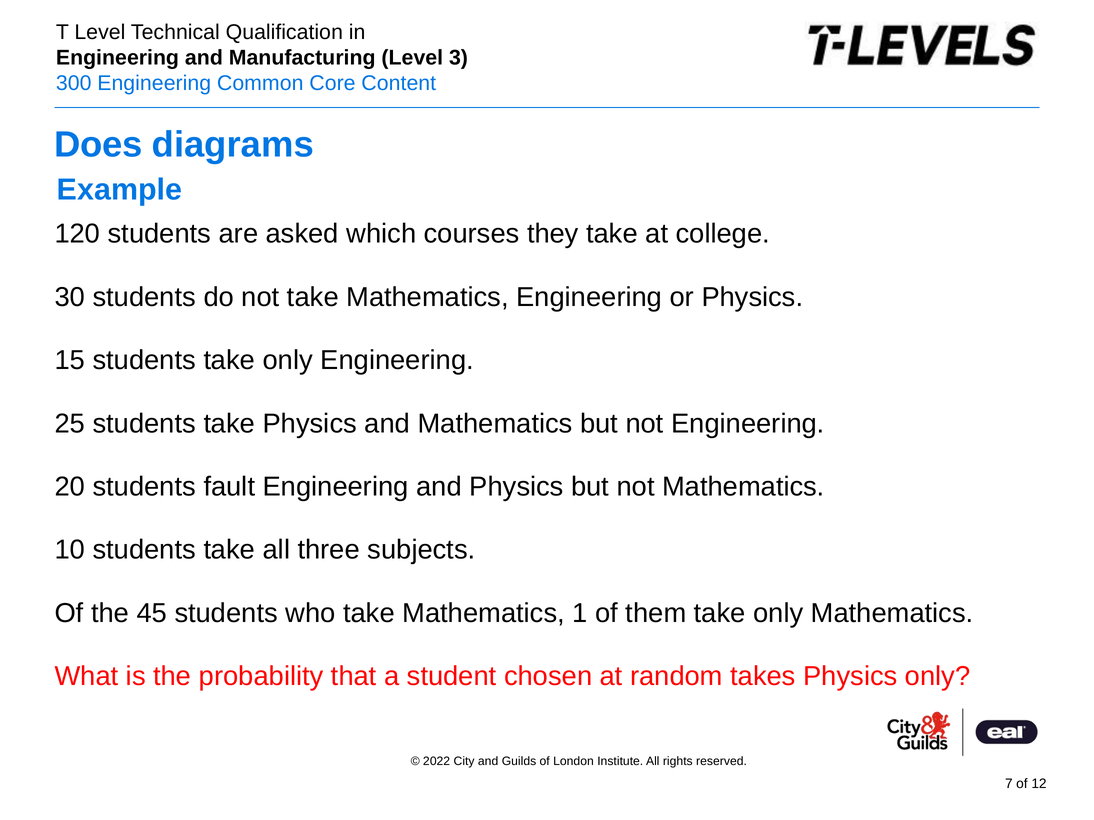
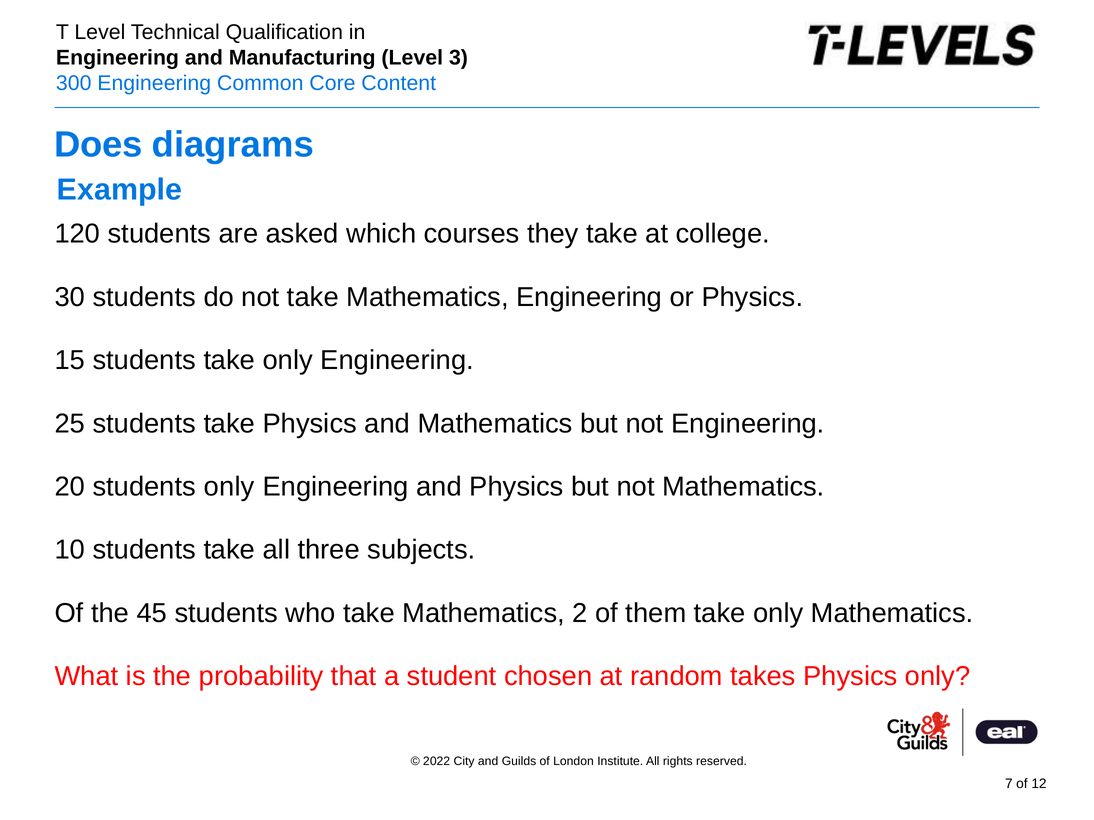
students fault: fault -> only (229, 487)
1: 1 -> 2 (580, 613)
